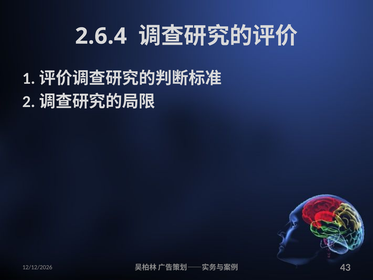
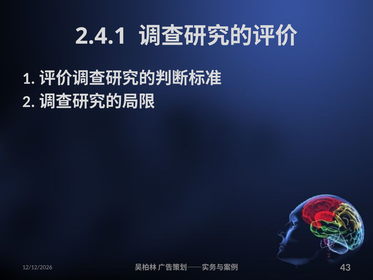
2.6.4: 2.6.4 -> 2.4.1 (101, 36)
